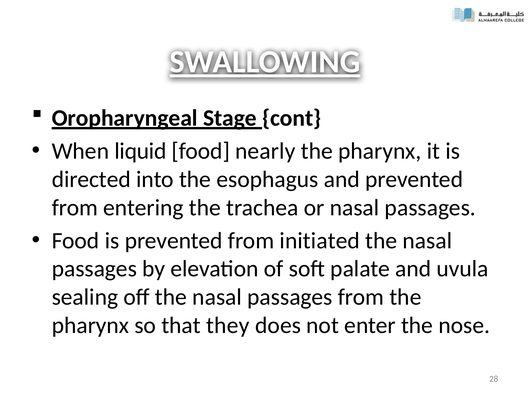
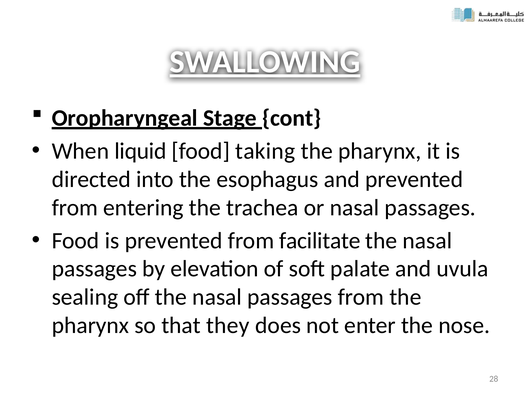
nearly: nearly -> taking (265, 151)
initiated: initiated -> facilitate (320, 241)
